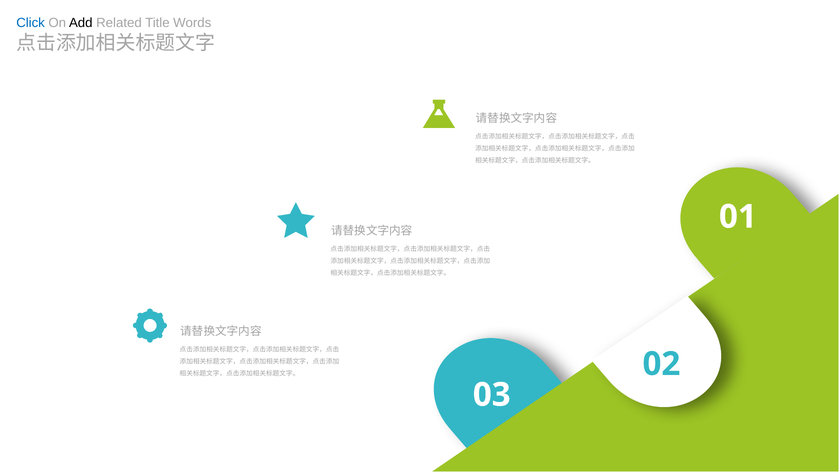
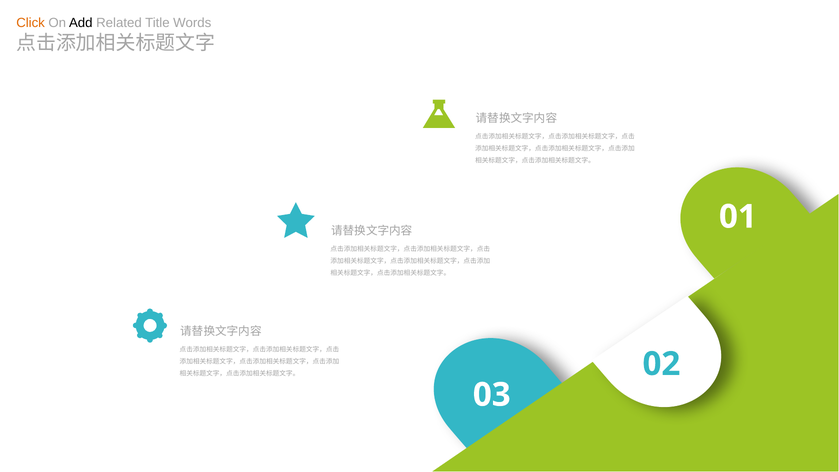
Click colour: blue -> orange (31, 23)
